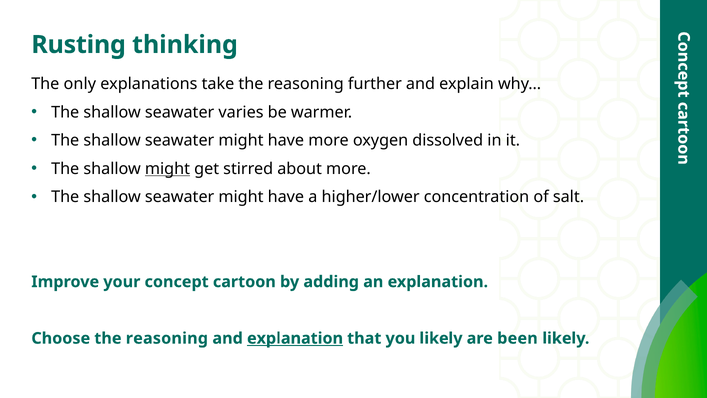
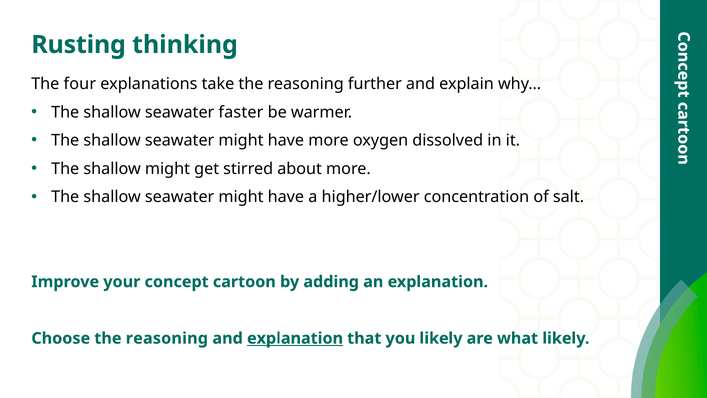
only: only -> four (80, 84)
varies: varies -> faster (241, 112)
might underline: present -> none (167, 169)
been: been -> what (518, 338)
